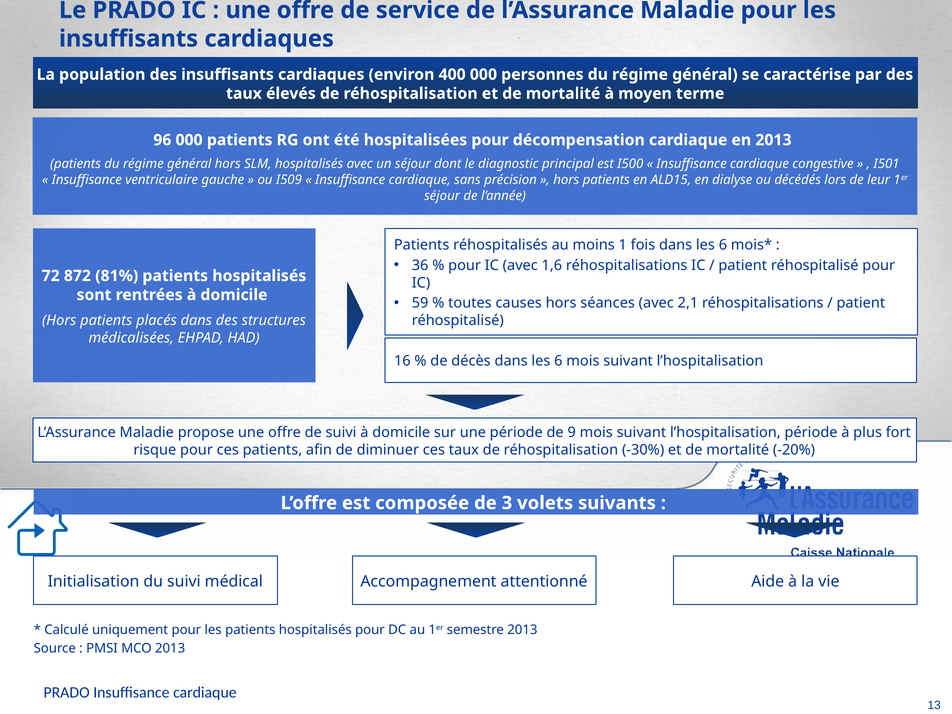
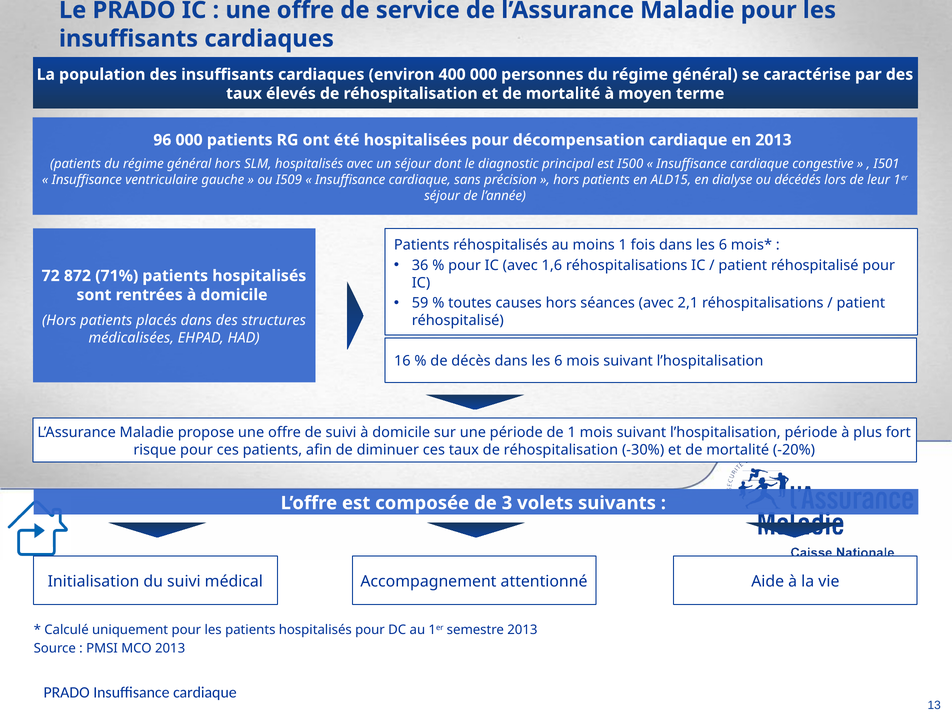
81%: 81% -> 71% (117, 276)
de 9: 9 -> 1 (572, 432)
